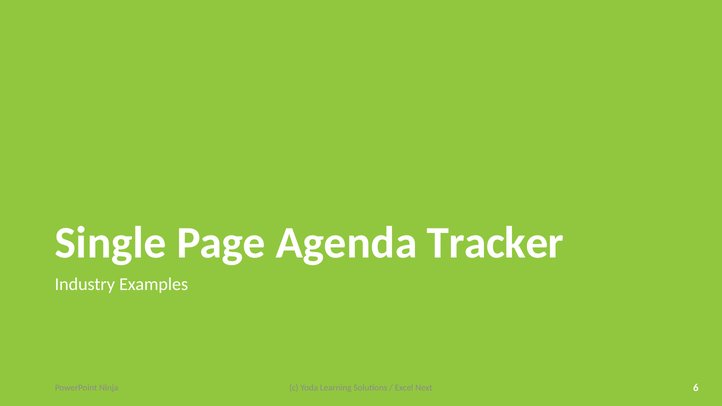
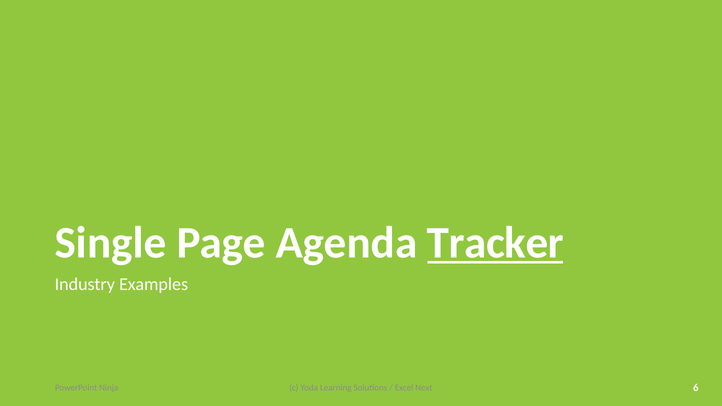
Tracker underline: none -> present (495, 243)
